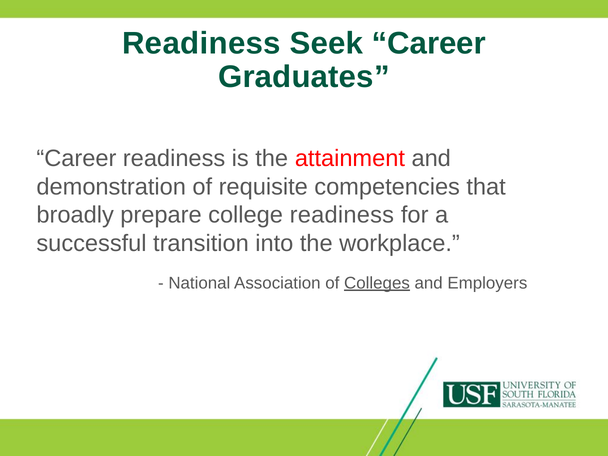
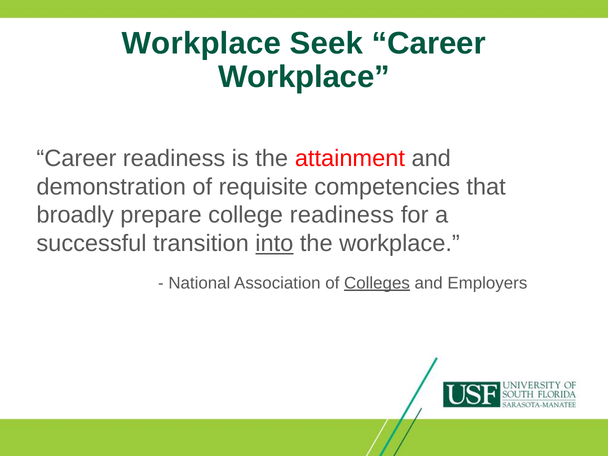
Readiness: Readiness -> Workplace (201, 43)
Graduates: Graduates -> Workplace (304, 77)
into underline: none -> present (274, 244)
